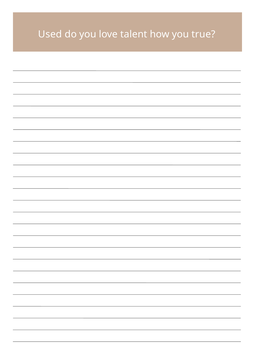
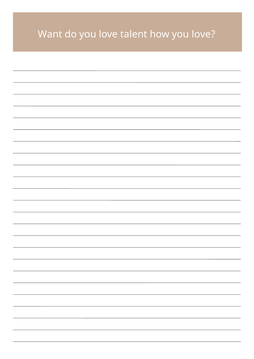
Used: Used -> Want (50, 34)
how you true: true -> love (203, 34)
